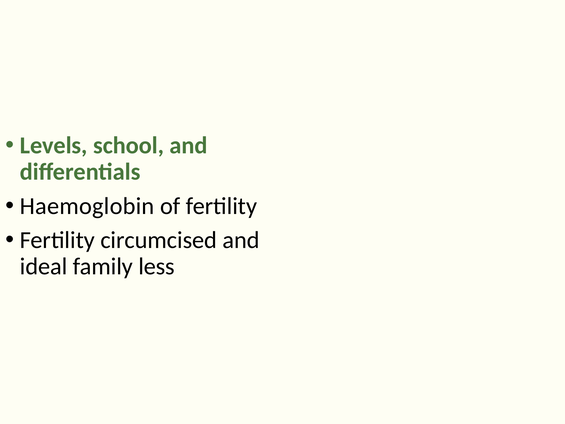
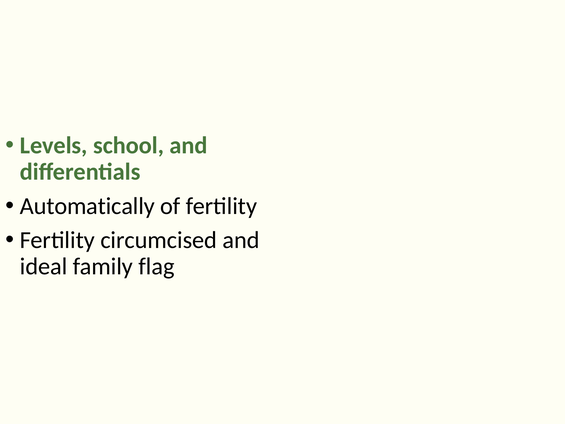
Haemoglobin: Haemoglobin -> Automatically (87, 206)
less: less -> flag (157, 266)
